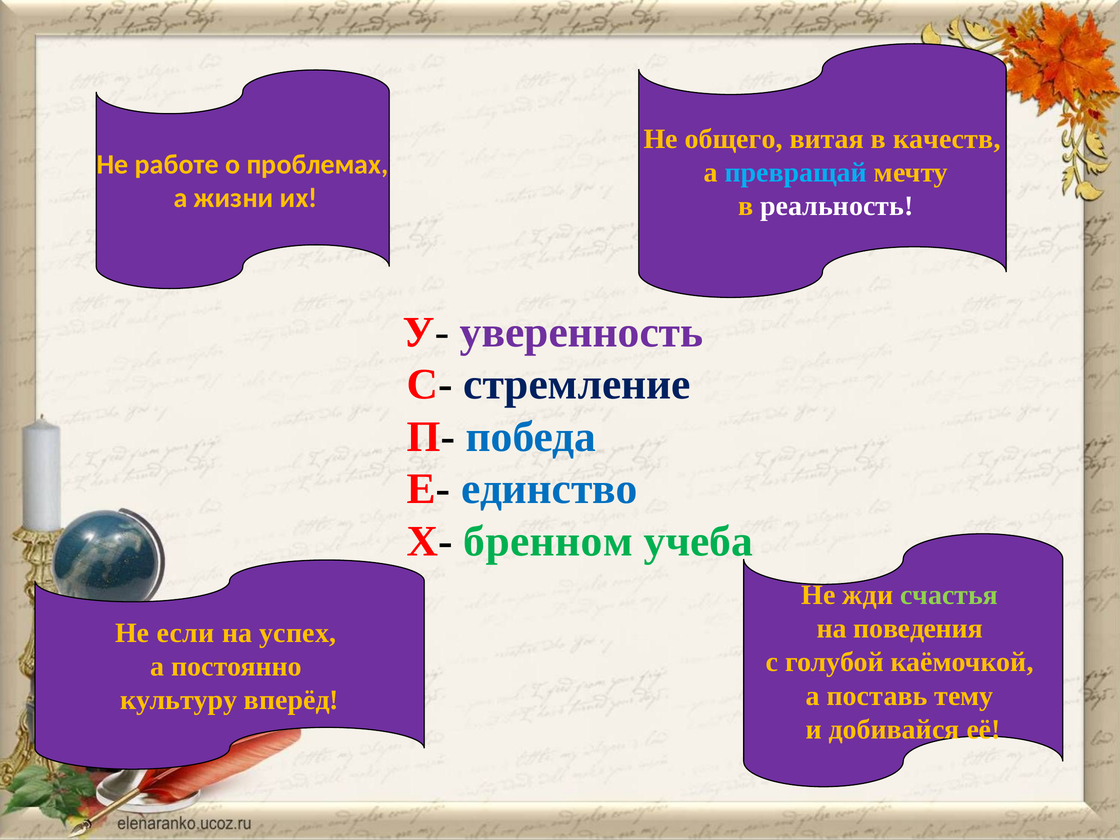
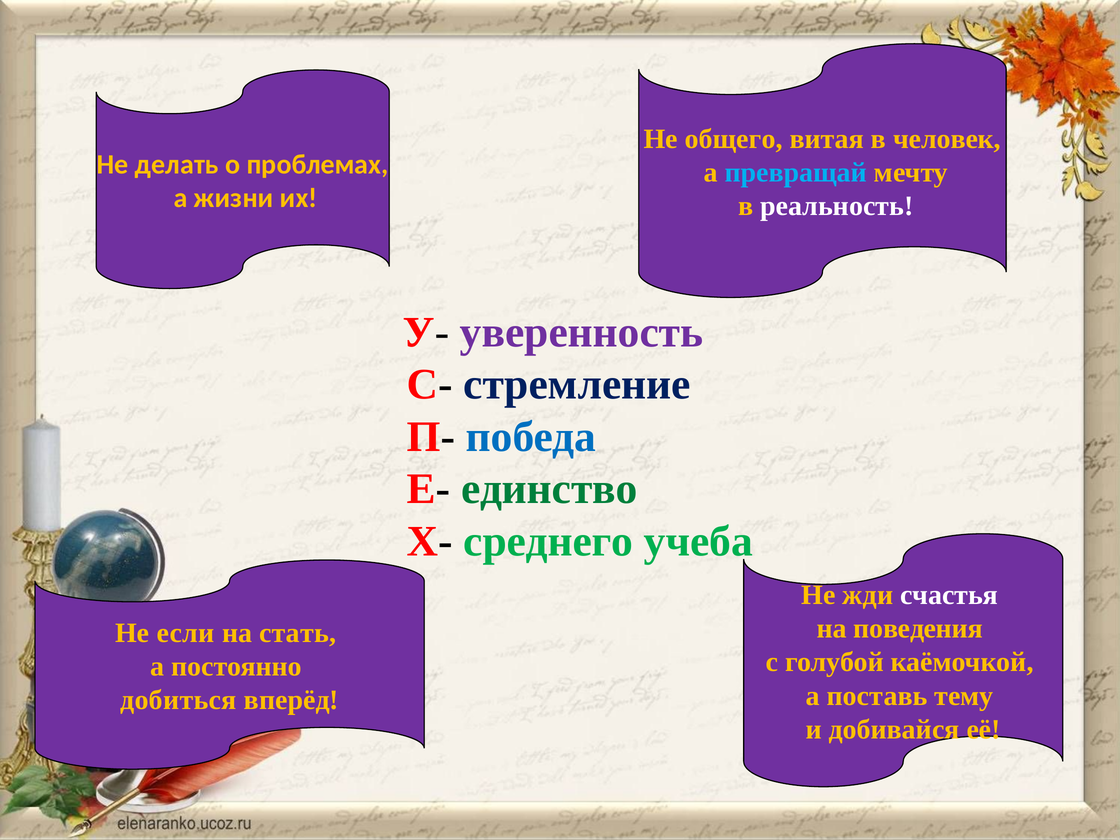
качеств: качеств -> человек (947, 139)
работе: работе -> делать (177, 164)
единство colour: blue -> green (549, 489)
бренном: бренном -> среднего (548, 541)
счастья colour: light green -> white (949, 595)
успех: успех -> стать (298, 633)
культуру: культуру -> добиться (178, 700)
